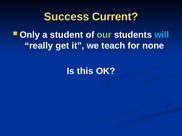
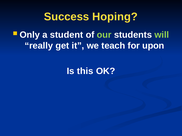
Current: Current -> Hoping (115, 17)
will colour: light blue -> light green (162, 35)
none: none -> upon (153, 46)
